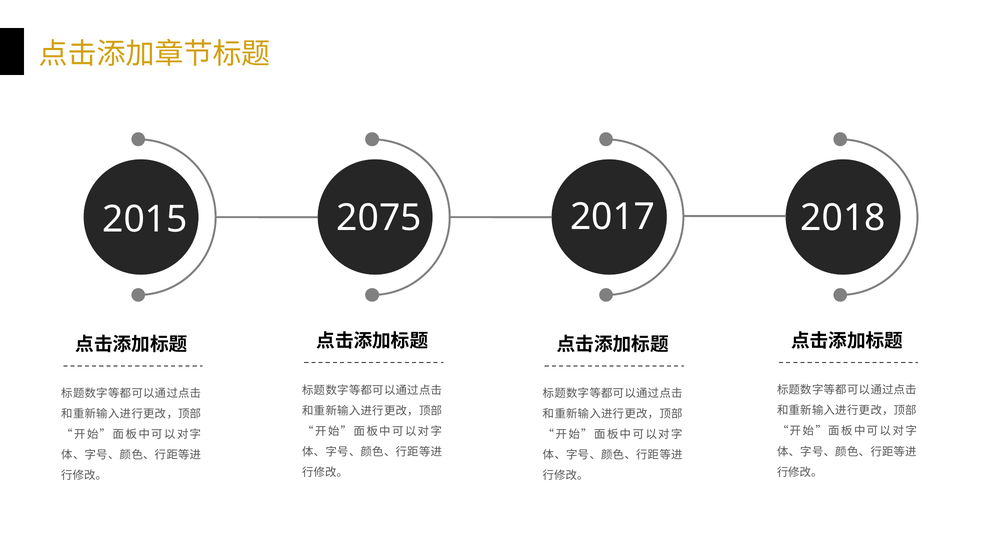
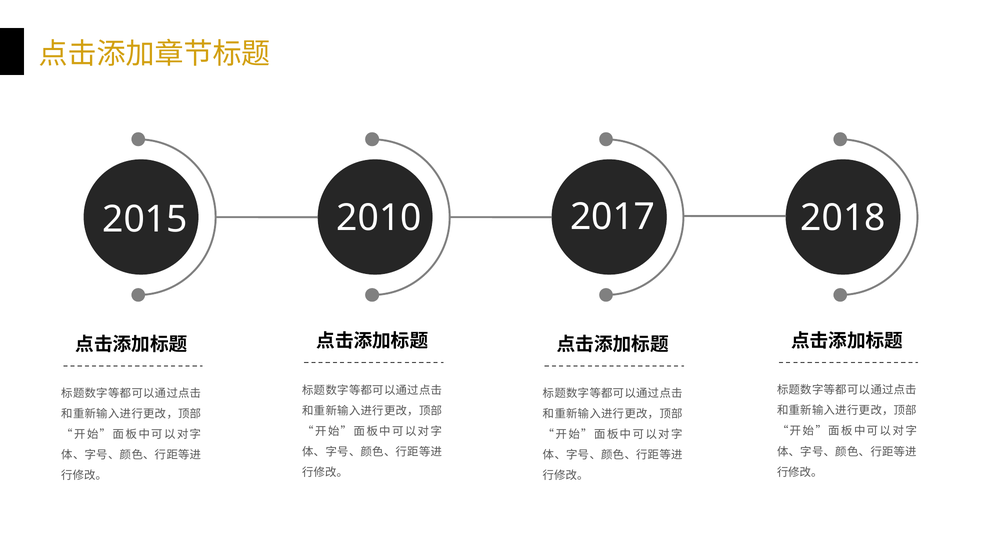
2075: 2075 -> 2010 (379, 218)
